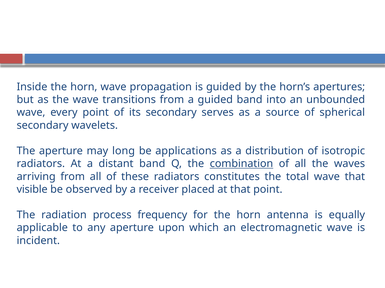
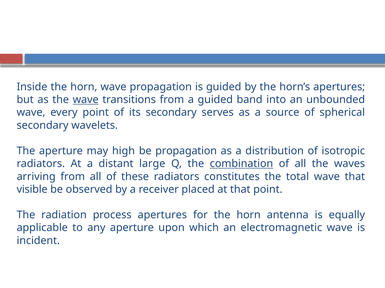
wave underline: none -> present (86, 100)
long: long -> high (124, 151)
be applications: applications -> propagation (186, 151)
distant band: band -> large (152, 164)
process frequency: frequency -> apertures (162, 215)
